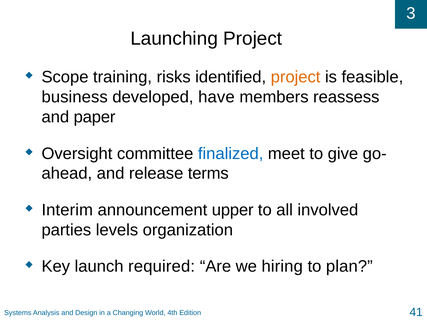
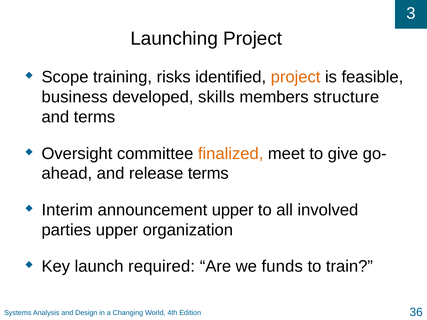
have: have -> skills (216, 97)
reassess: reassess -> structure (346, 97)
and paper: paper -> terms (94, 117)
finalized colour: blue -> orange (231, 154)
parties levels: levels -> upper (117, 230)
hiring: hiring -> funds (282, 267)
plan: plan -> train (349, 267)
41: 41 -> 36 (416, 313)
